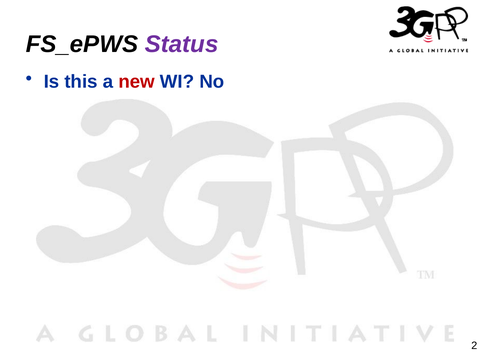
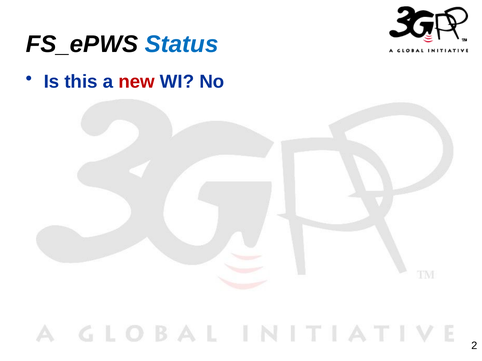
Status colour: purple -> blue (182, 44)
